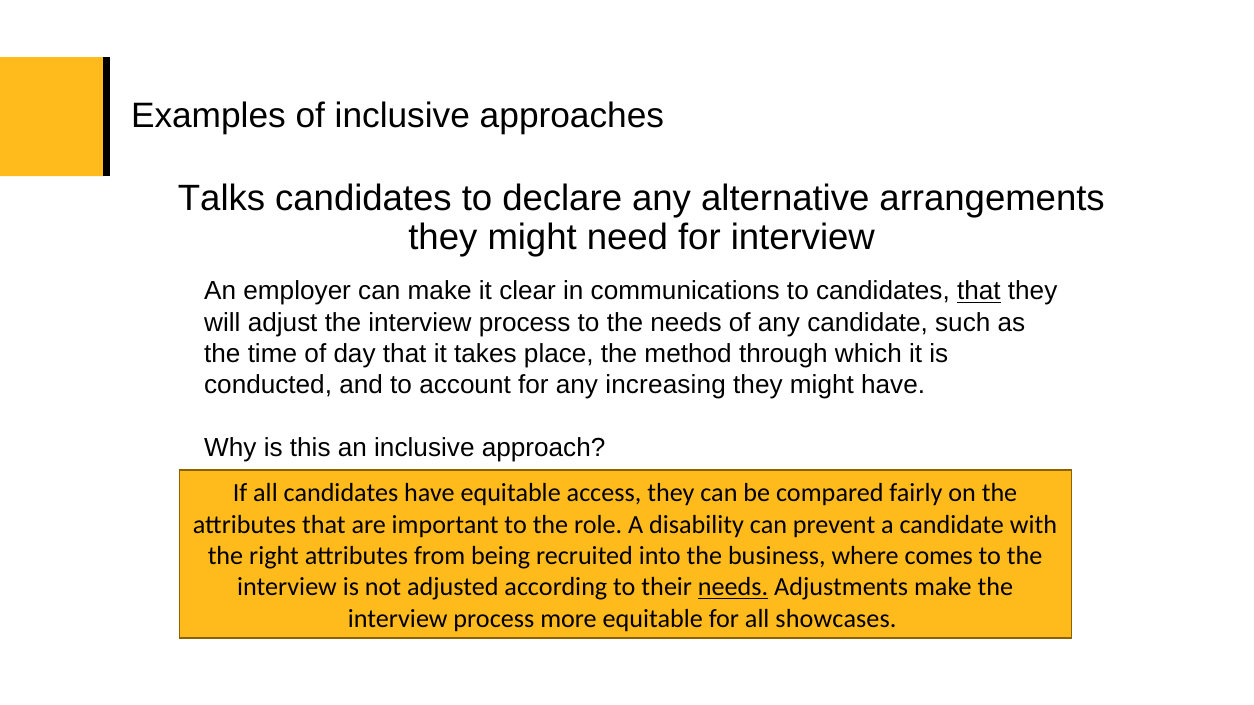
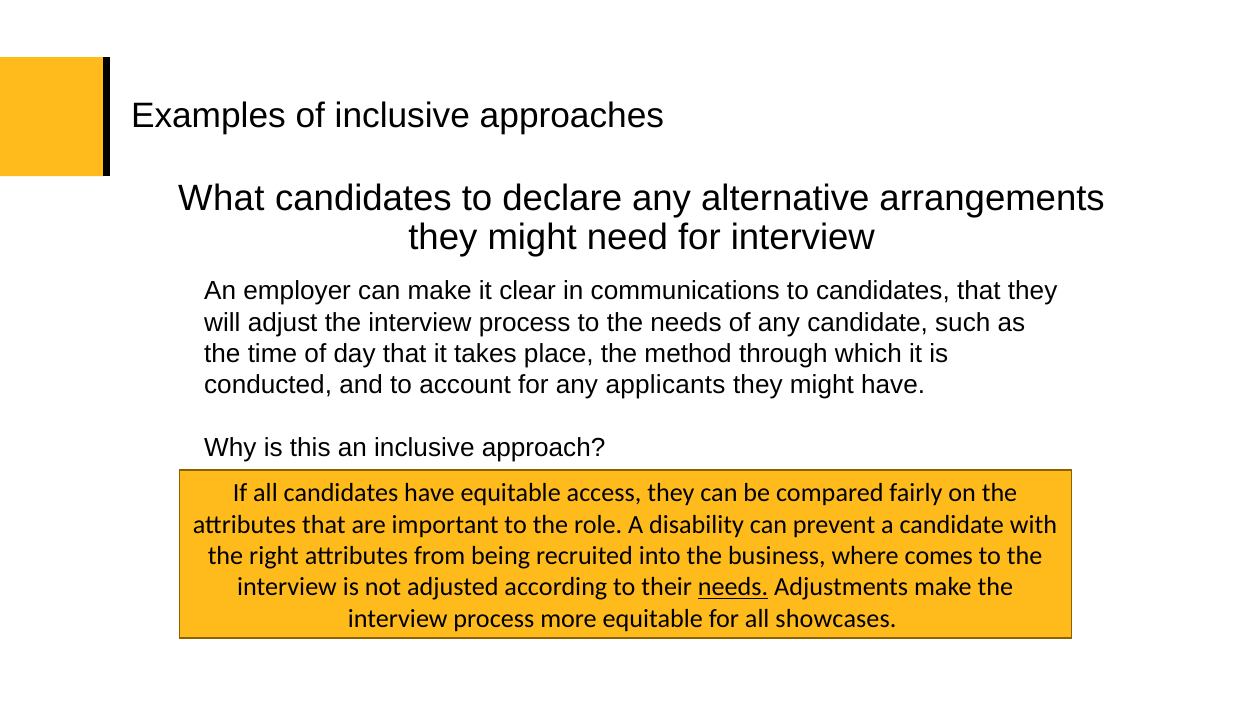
Talks: Talks -> What (221, 198)
that underline: present -> none (979, 291)
increasing: increasing -> applicants (666, 385)
